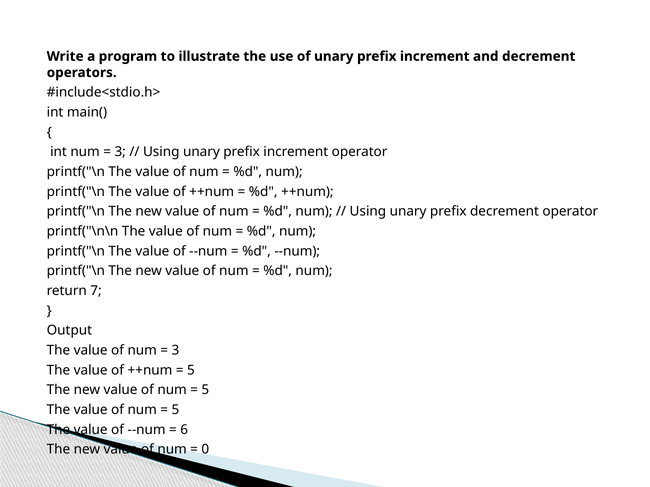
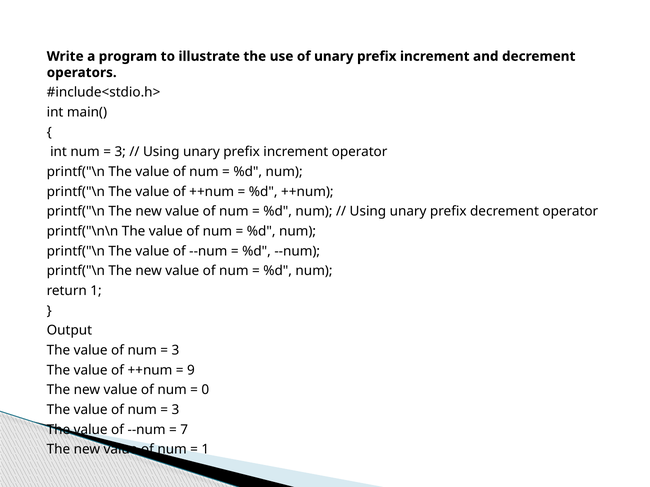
return 7: 7 -> 1 (96, 291)
5: 5 -> 9 (191, 371)
5: 5 -> 0 (205, 390)
5: 5 -> 3 (175, 410)
6: 6 -> 7 (184, 430)
0: 0 -> 1 (205, 450)
